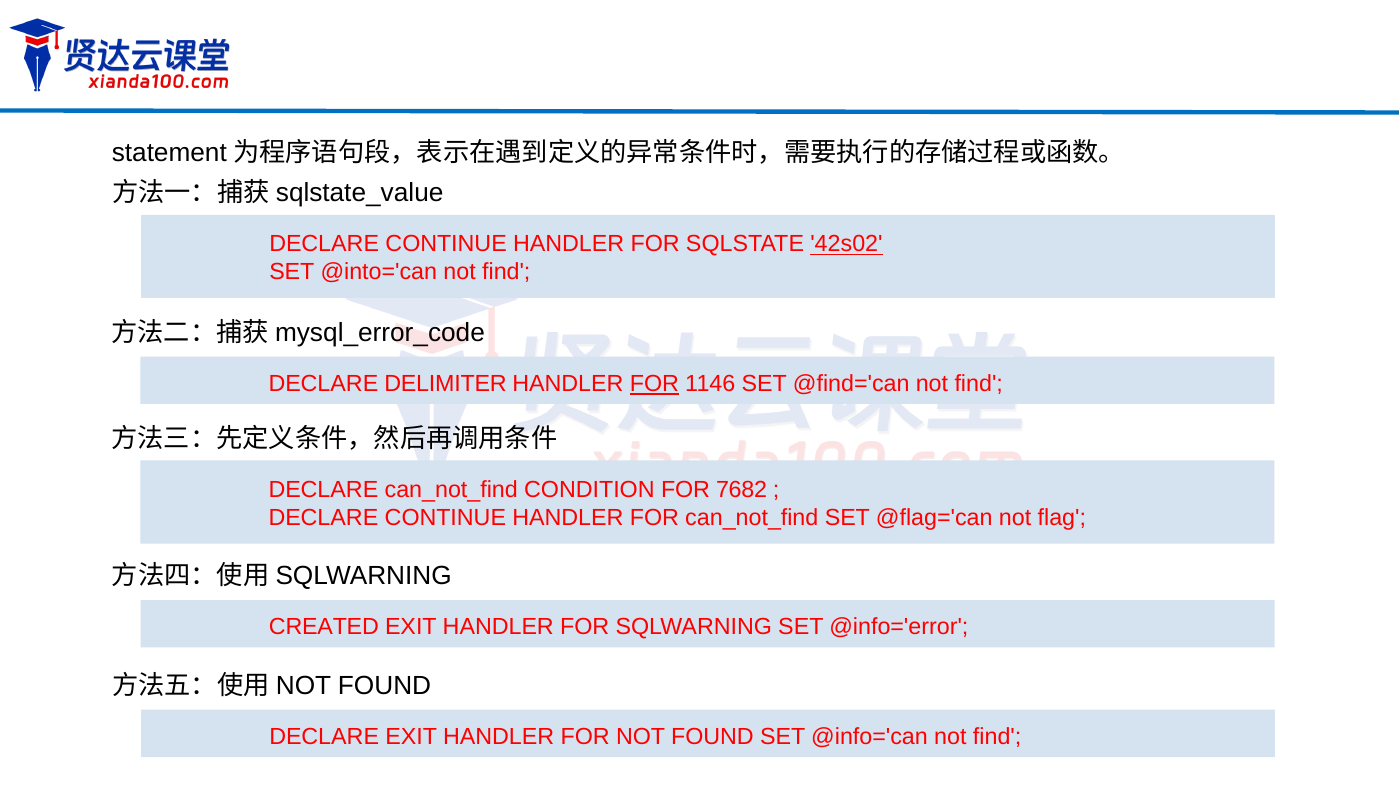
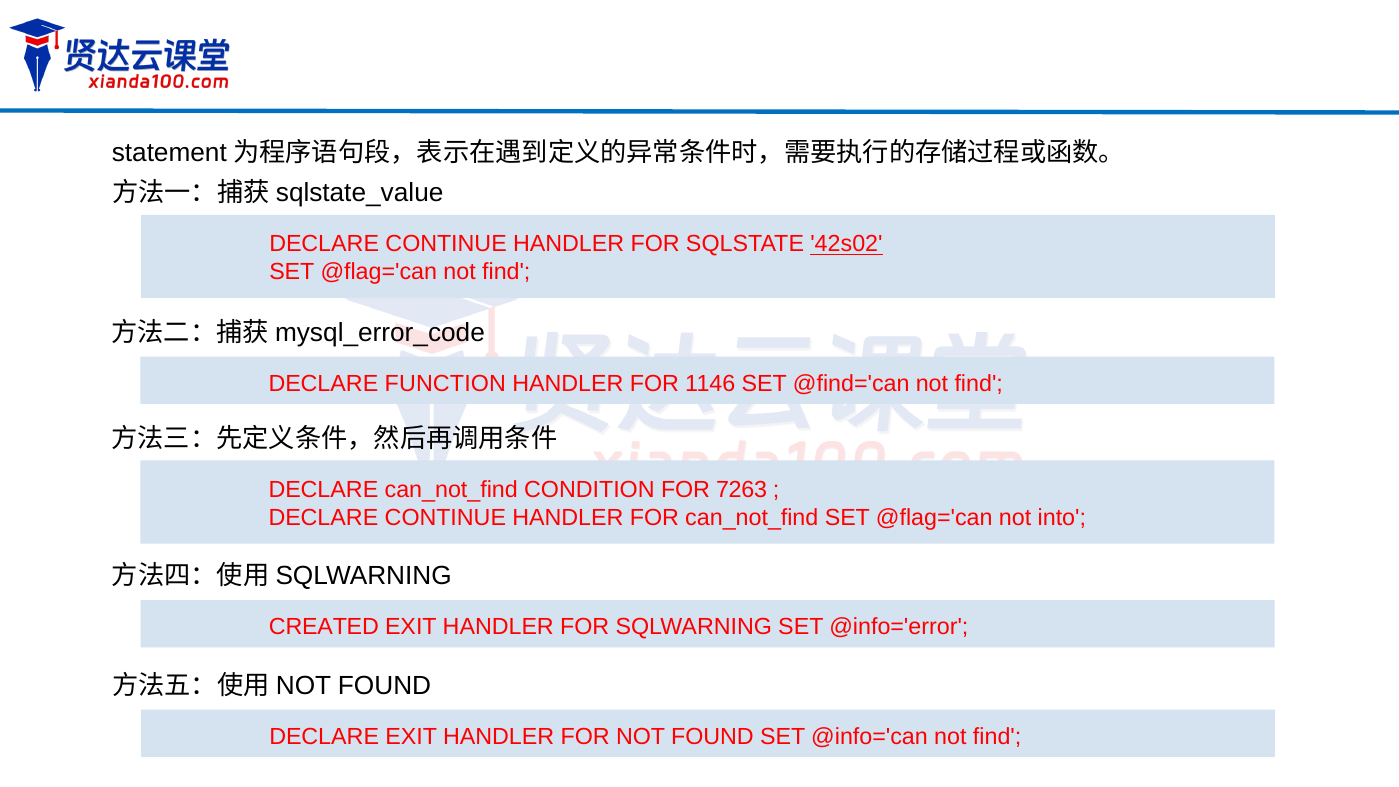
@into='can: @into='can -> @flag='can (379, 272)
DELIMITER: DELIMITER -> FUNCTION (445, 384)
FOR underline: present -> none (654, 384)
7682: 7682 -> 7263 (742, 490)
flag: flag -> into (1062, 518)
